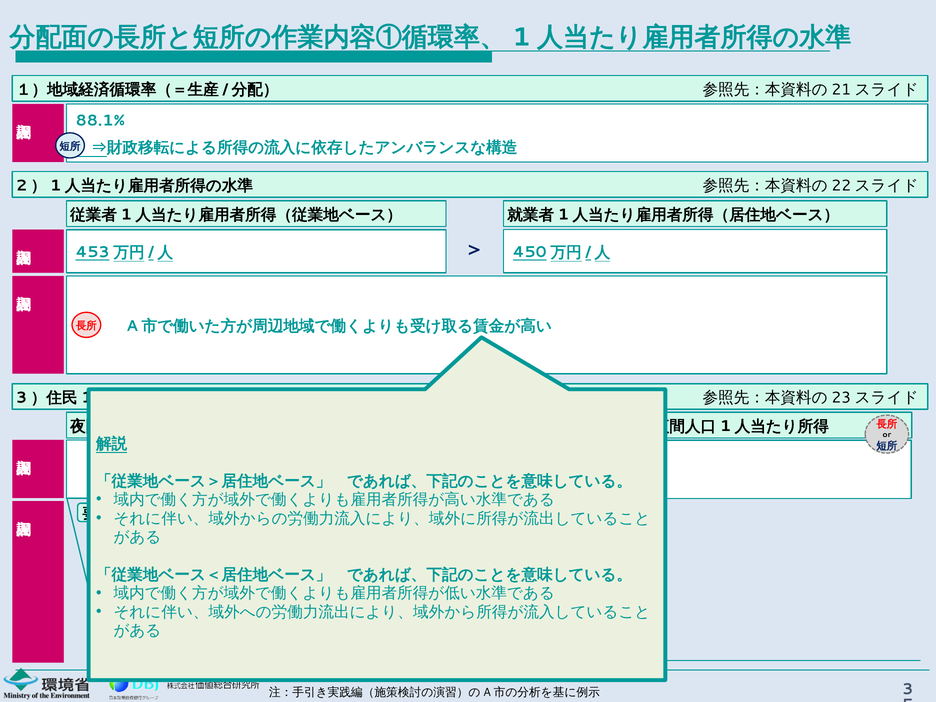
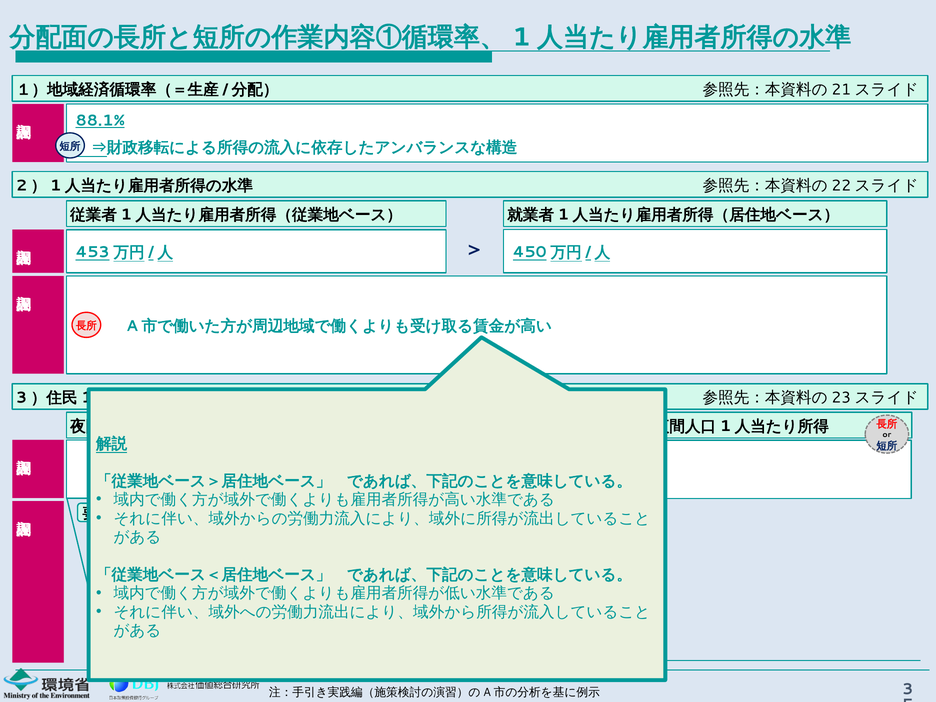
88.1% underline: none -> present (100, 121)
